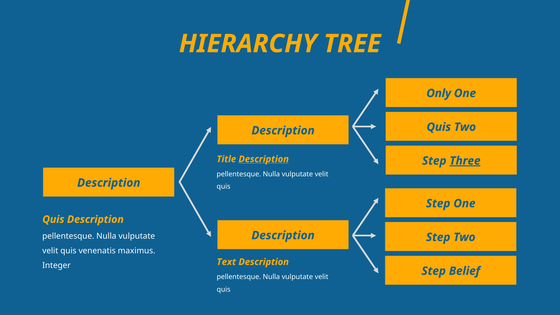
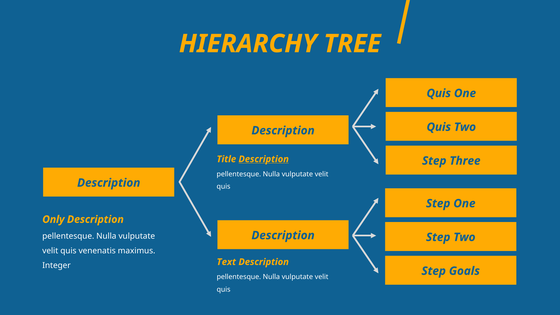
Only: Only -> Quis (439, 93)
Three underline: present -> none (465, 161)
Quis: Quis -> Only (53, 219)
Belief: Belief -> Goals (464, 271)
